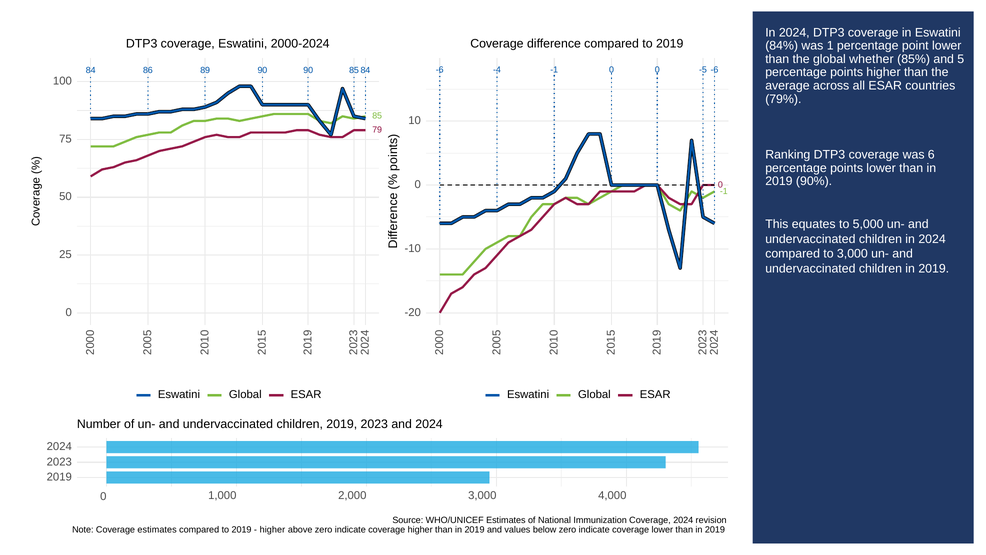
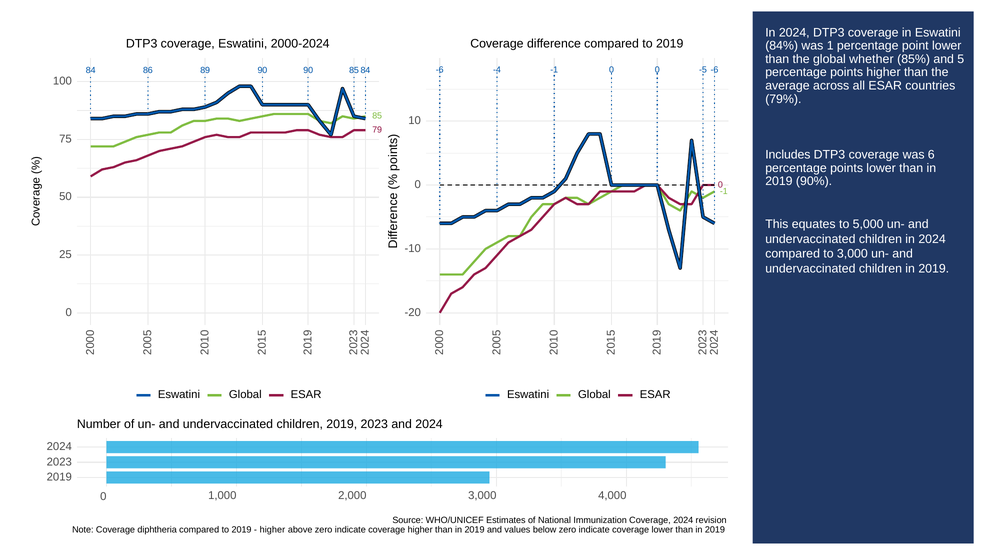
Ranking: Ranking -> Includes (788, 155)
Coverage estimates: estimates -> diphtheria (157, 530)
